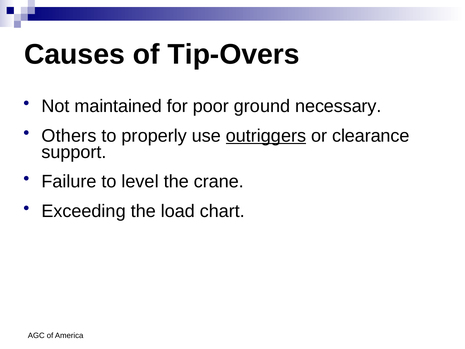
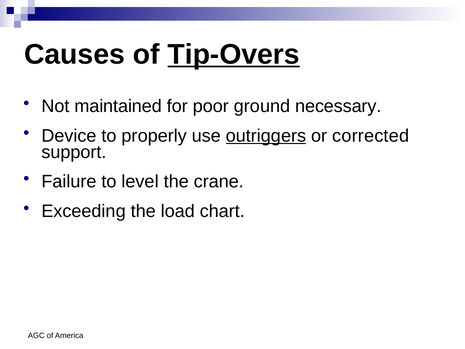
Tip-Overs underline: none -> present (234, 54)
Others: Others -> Device (69, 136)
clearance: clearance -> corrected (371, 136)
